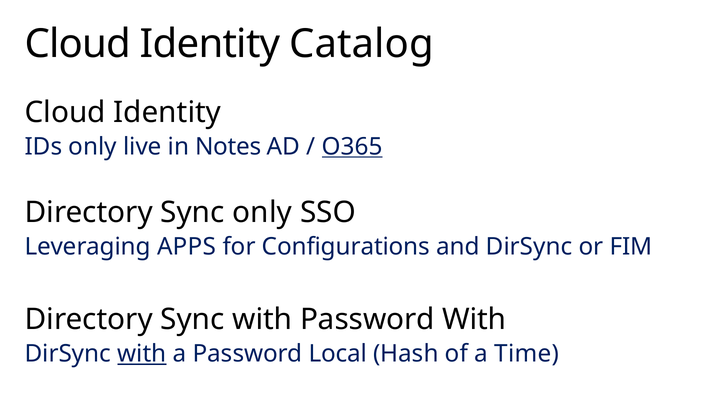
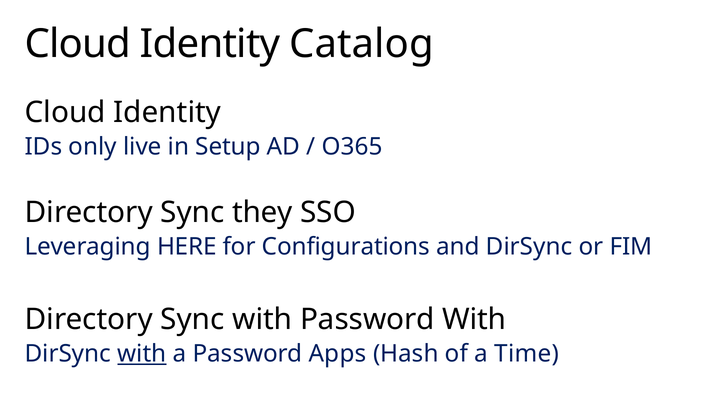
Notes: Notes -> Setup (228, 147)
O365 underline: present -> none (352, 147)
Sync only: only -> they (262, 213)
APPS: APPS -> HERE (187, 247)
Local: Local -> Apps (338, 354)
